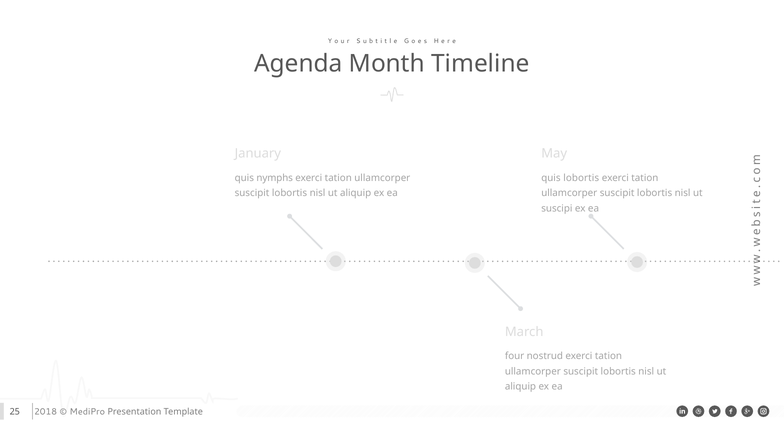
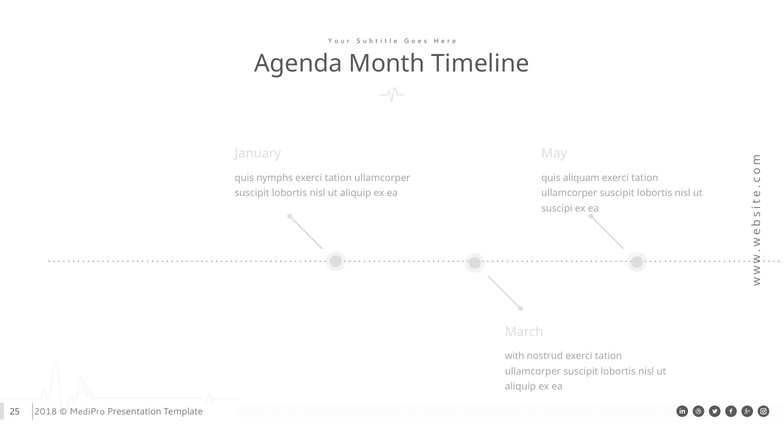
quis lobortis: lobortis -> aliquam (581, 178)
four: four -> with (515, 356)
